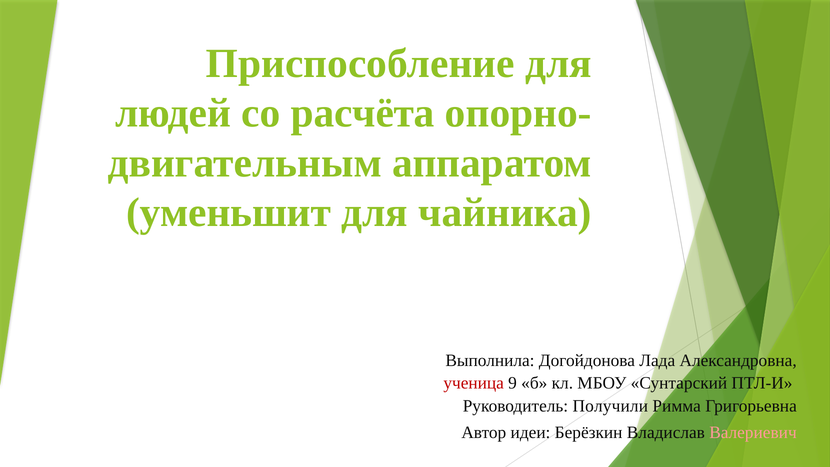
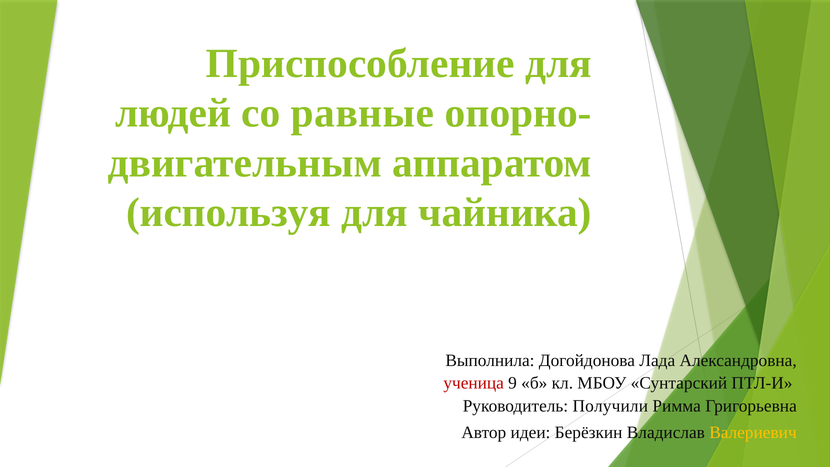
расчёта: расчёта -> равные (362, 113)
уменьшит: уменьшит -> используя (229, 213)
Валериевич colour: pink -> yellow (753, 432)
